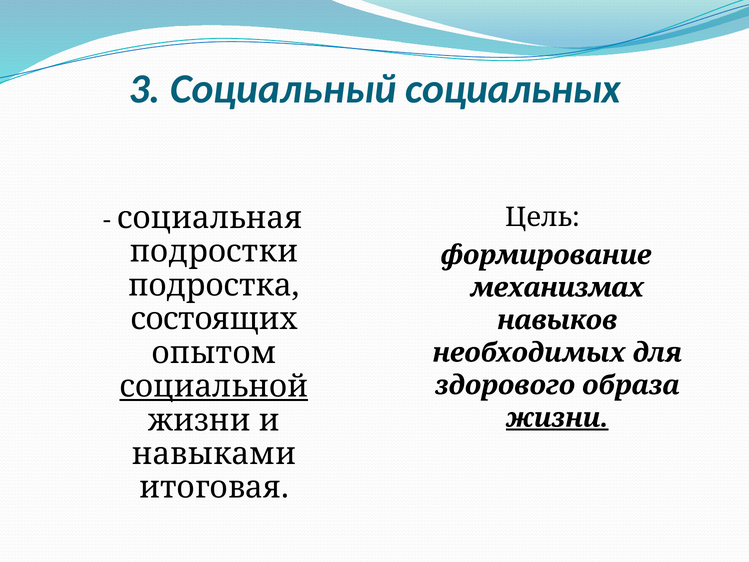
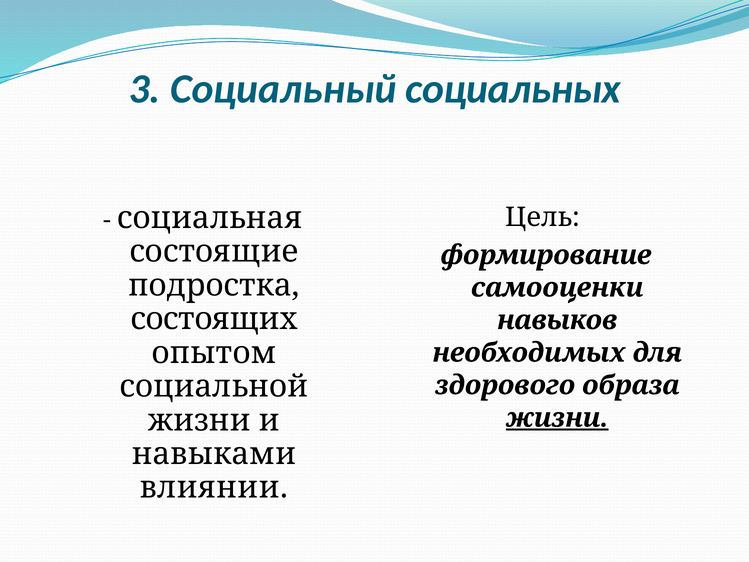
подростки: подростки -> состоящие (214, 252)
механизмах: механизмах -> самооценки (557, 288)
социальной underline: present -> none (214, 386)
итоговая: итоговая -> влиянии (214, 487)
